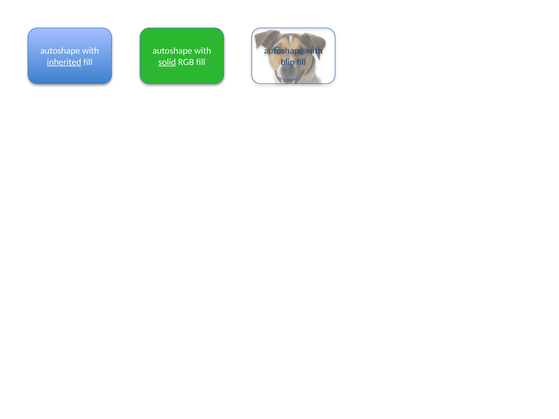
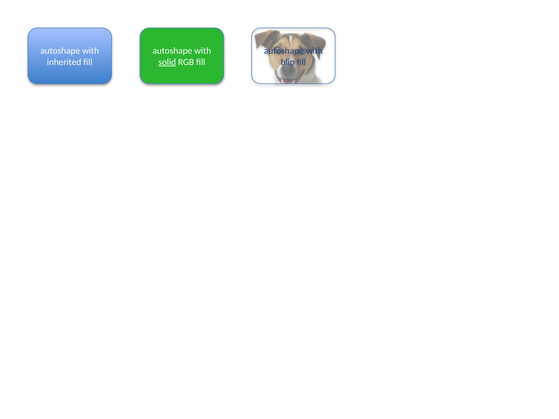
inherited underline: present -> none (64, 62)
